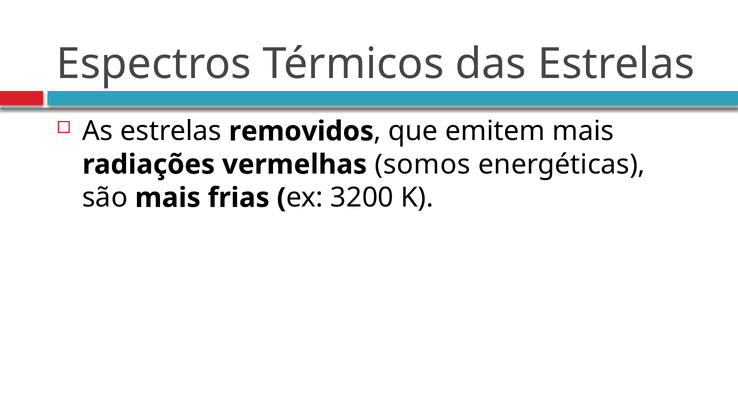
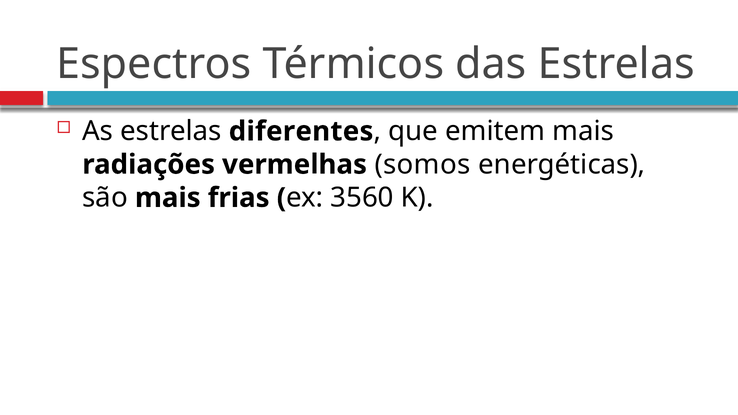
removidos: removidos -> diferentes (301, 131)
3200: 3200 -> 3560 (362, 198)
